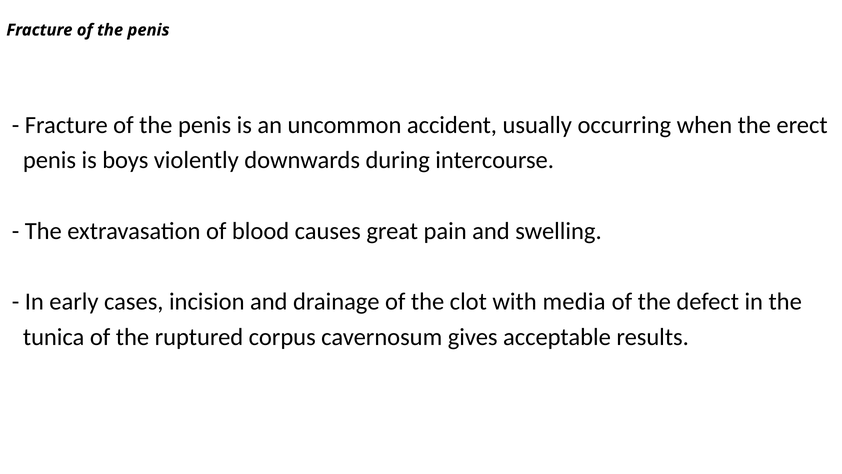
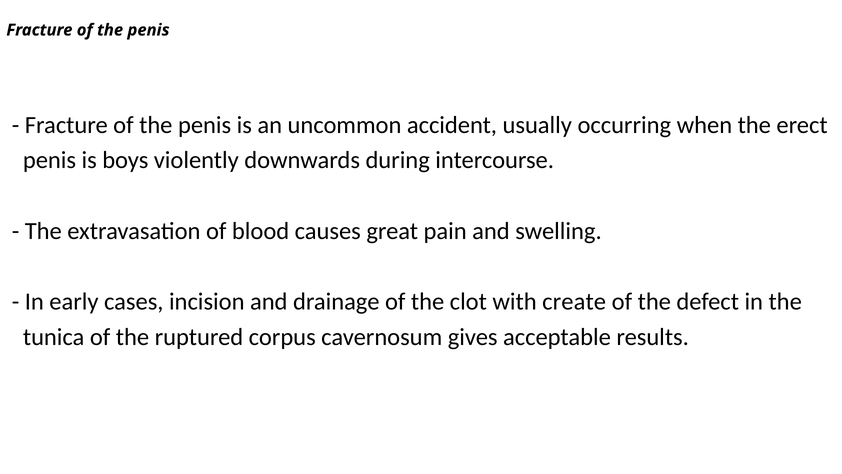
media: media -> create (574, 301)
